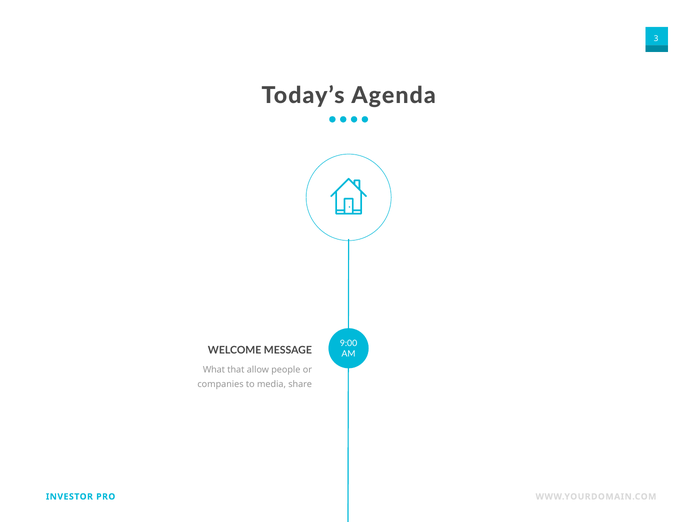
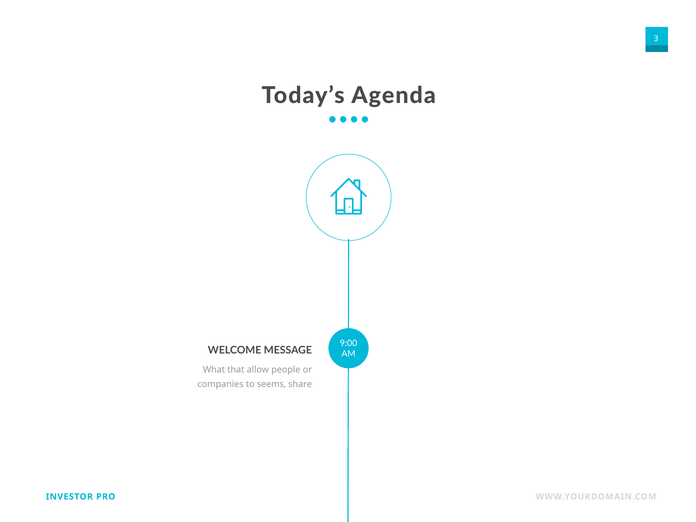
media: media -> seems (272, 384)
